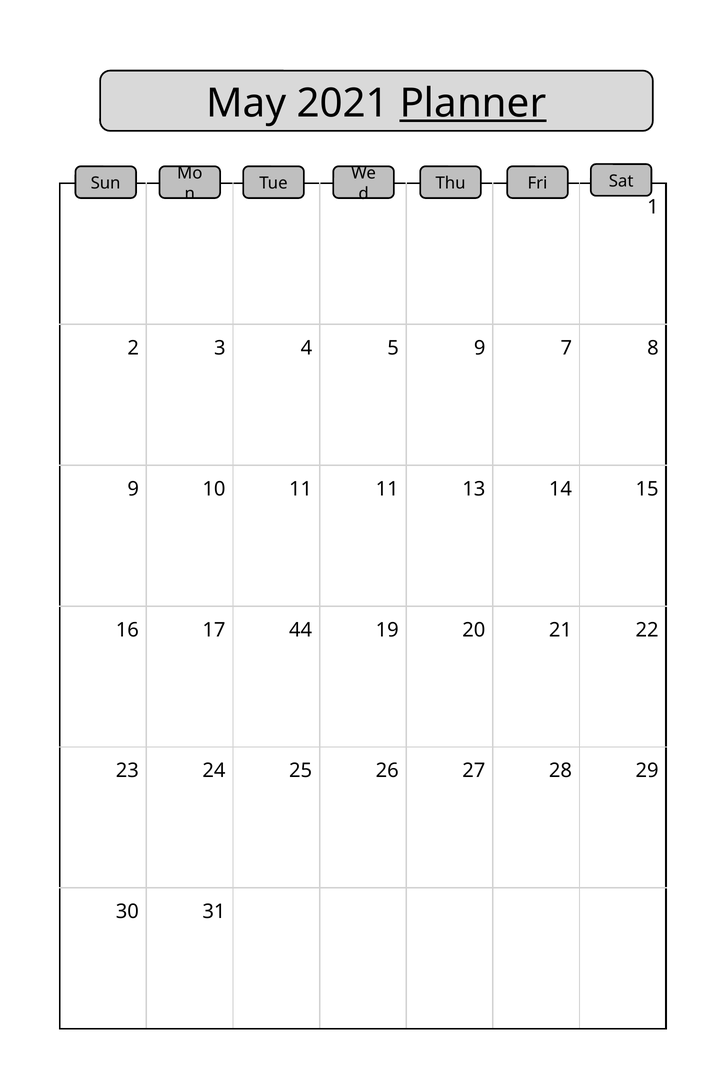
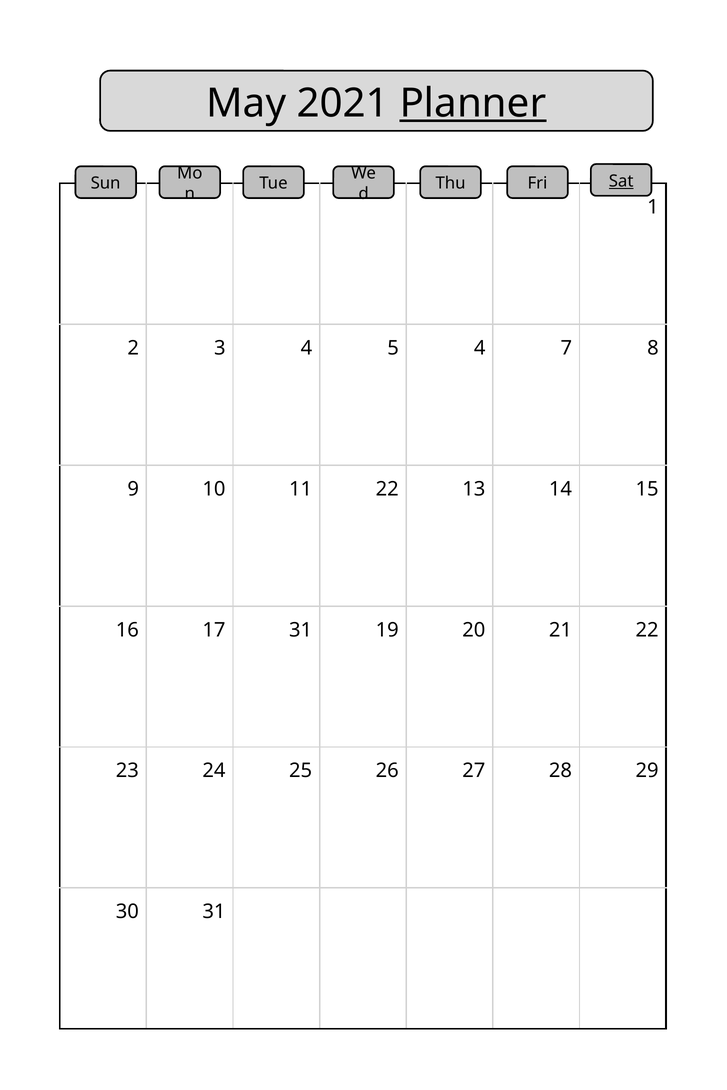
Sat underline: none -> present (621, 181)
5 9: 9 -> 4 (480, 348)
11 11: 11 -> 22 (387, 489)
17 44: 44 -> 31 (301, 630)
